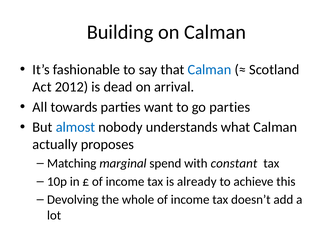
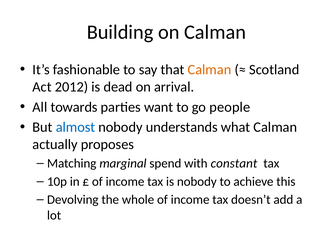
Calman colour: blue -> orange (209, 70)
go parties: parties -> people (230, 107)
is already: already -> nobody (197, 181)
